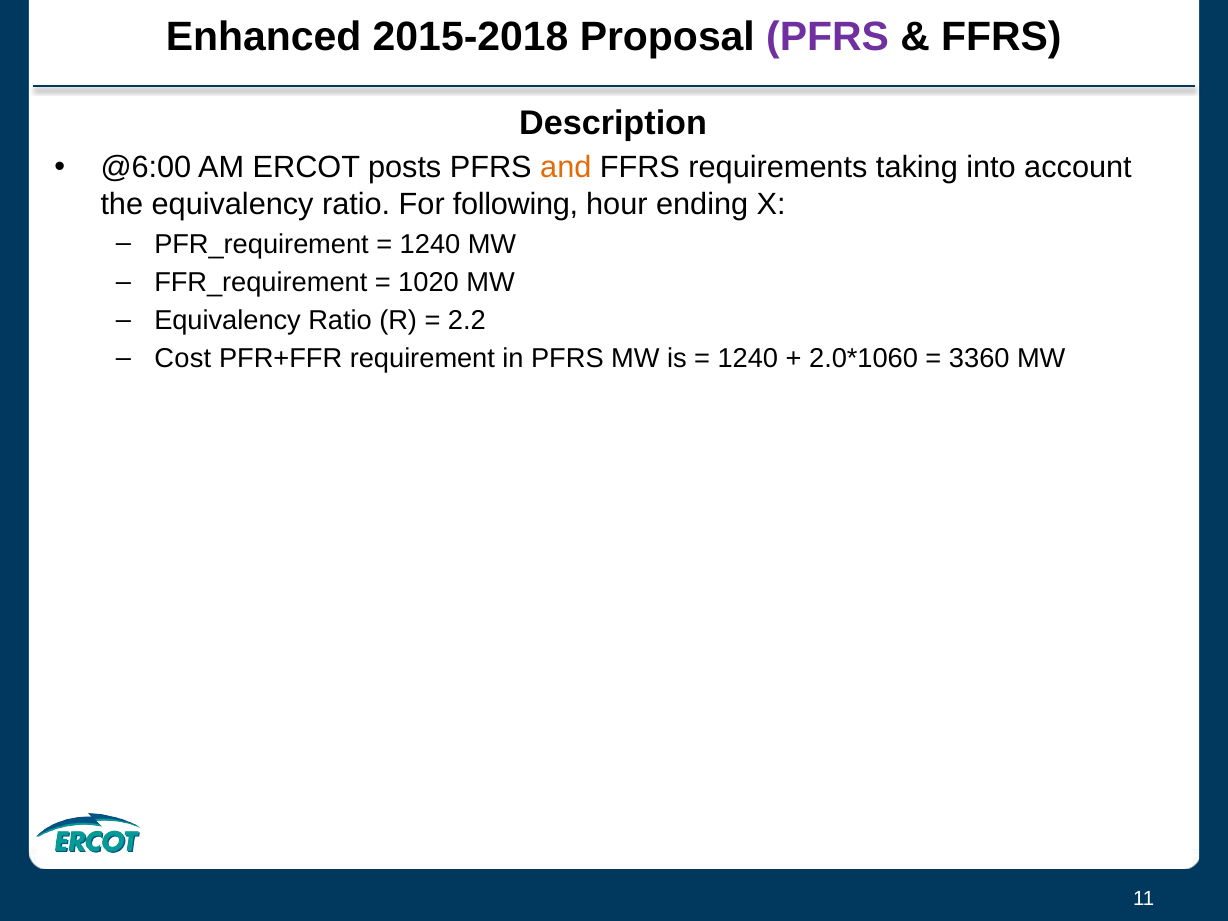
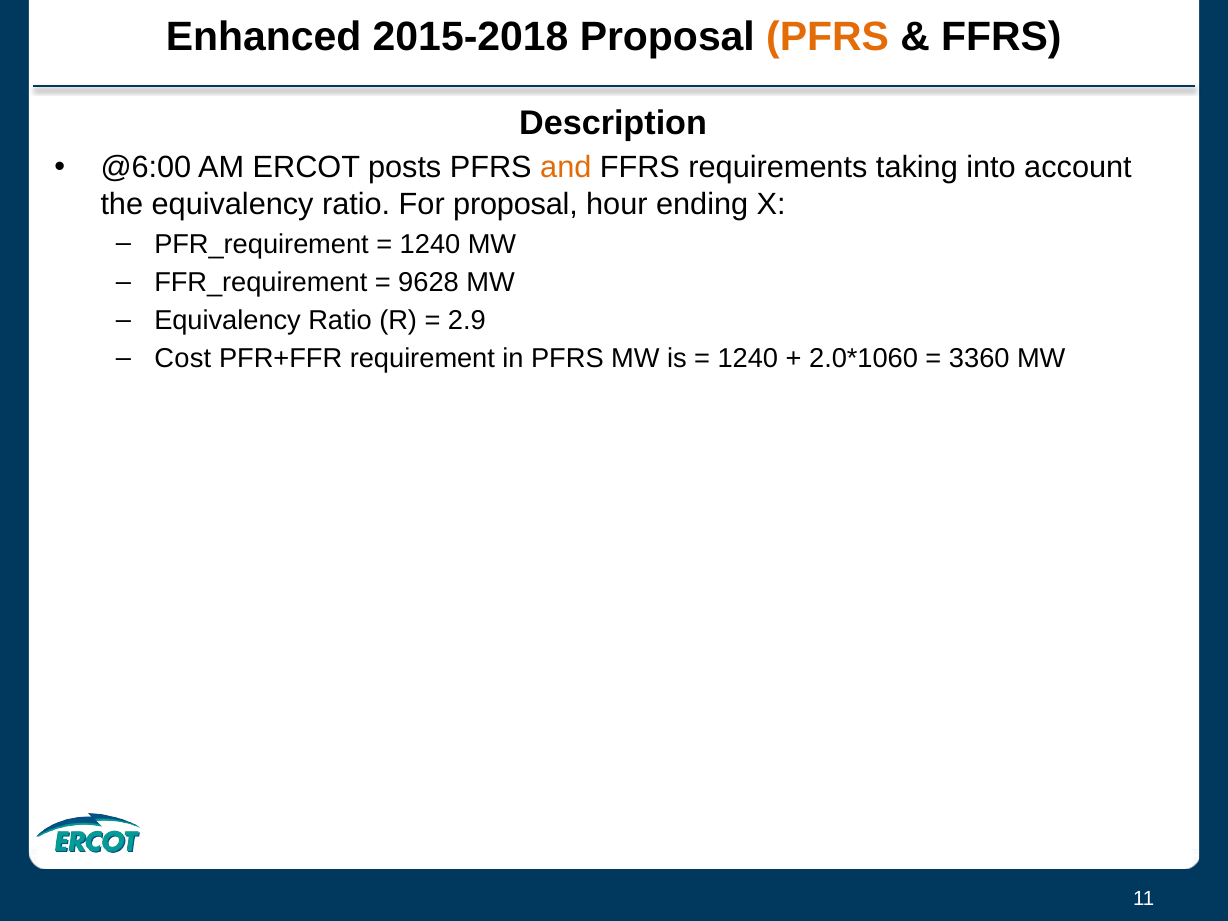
PFRS colour: purple -> orange (828, 37)
For following: following -> proposal (515, 204)
1020: 1020 -> 9628 (429, 283)
2.2: 2.2 -> 2.9 (467, 321)
